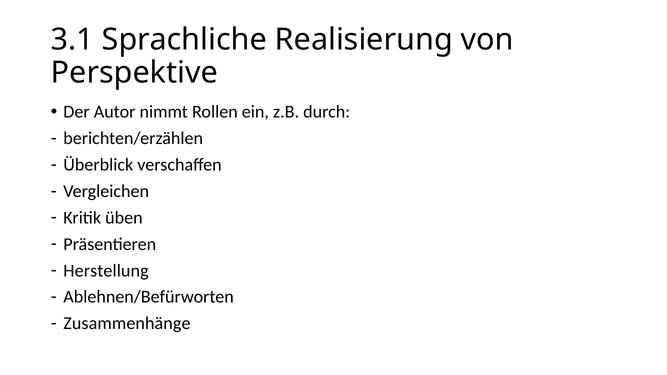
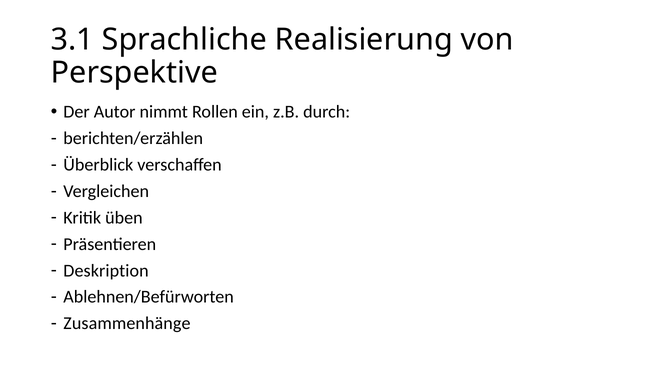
Herstellung: Herstellung -> Deskription (106, 271)
